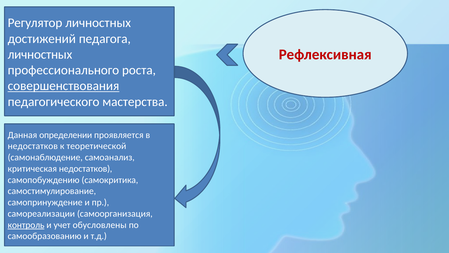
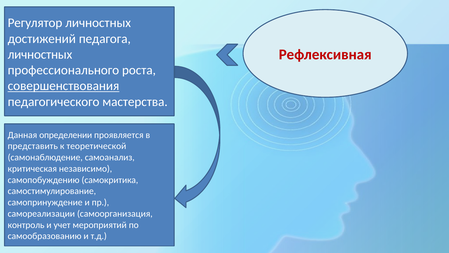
недостатков: недостатков -> представить (33, 146)
критическая недостатков: недостатков -> независимо (86, 168)
контроль underline: present -> none (26, 225)
обусловлены: обусловлены -> мероприятий (100, 225)
